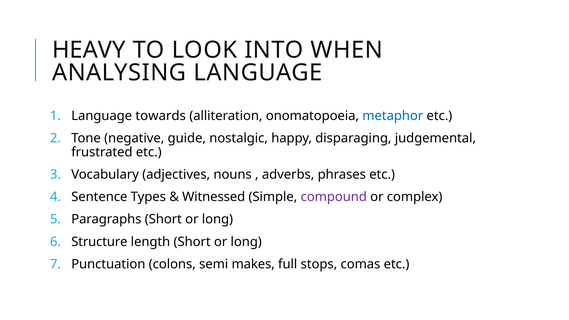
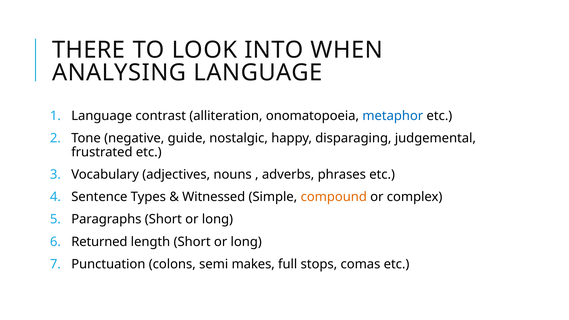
HEAVY: HEAVY -> THERE (89, 50)
towards: towards -> contrast (161, 116)
compound colour: purple -> orange (334, 197)
Structure: Structure -> Returned (99, 242)
